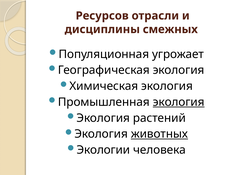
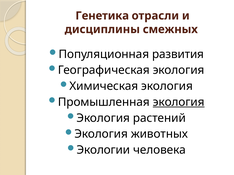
Ресурсов: Ресурсов -> Генетика (102, 16)
угрожает: угрожает -> развития (178, 54)
животных underline: present -> none (159, 134)
